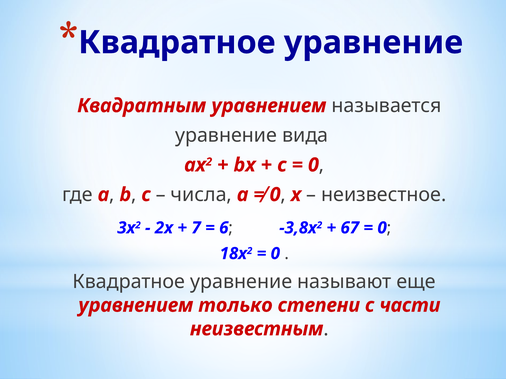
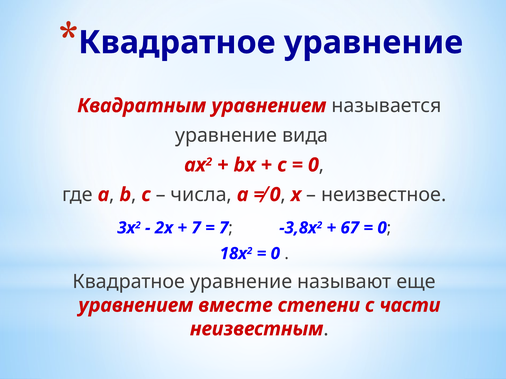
6: 6 -> 7 (224, 228)
только: только -> вместе (235, 306)
